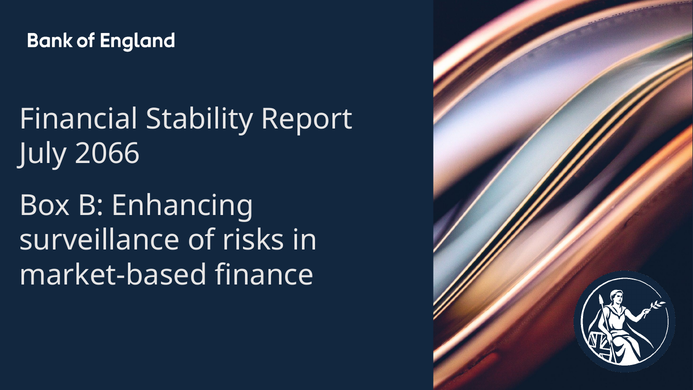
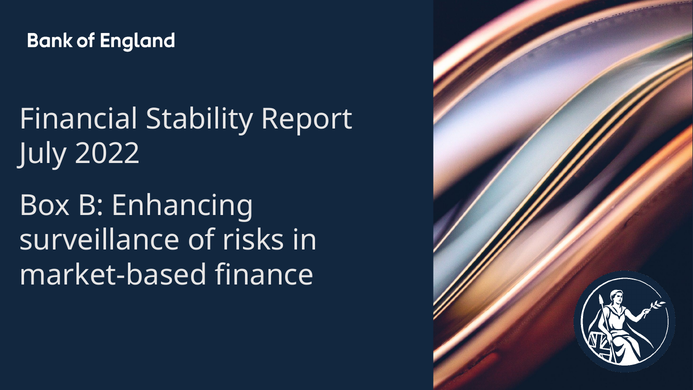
2066: 2066 -> 2022 (108, 154)
